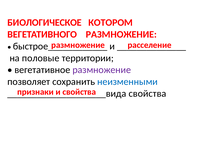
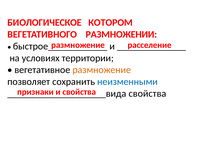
ВЕГЕТАТИВНОГО РАЗМНОЖЕНИЕ: РАЗМНОЖЕНИЕ -> РАЗМНОЖЕНИИ (121, 34)
половые: половые -> условиях (41, 58)
размножение colour: purple -> orange (102, 70)
